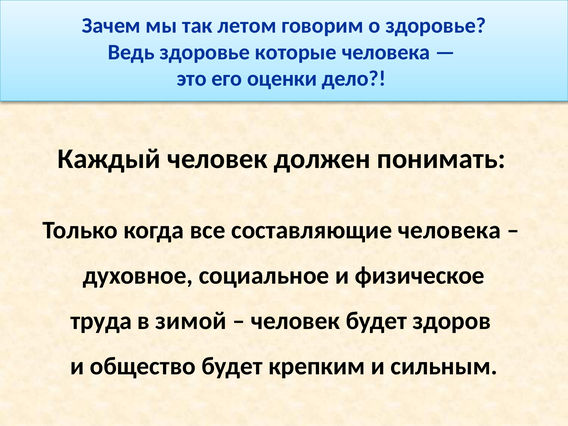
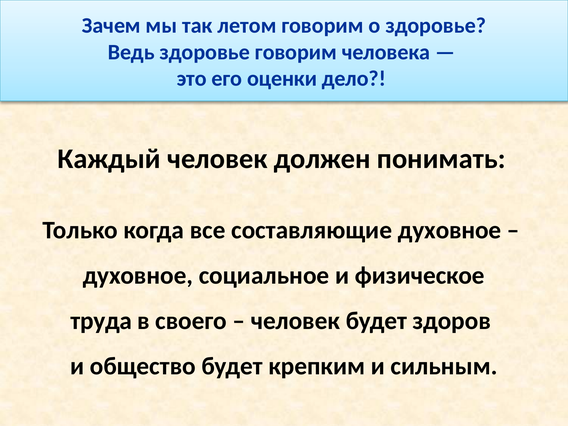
здоровье которые: которые -> говорим (296, 52)
составляющие человека: человека -> духовное (450, 230)
зимой: зимой -> своего (191, 321)
